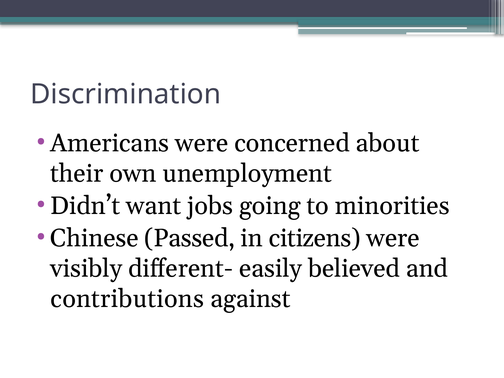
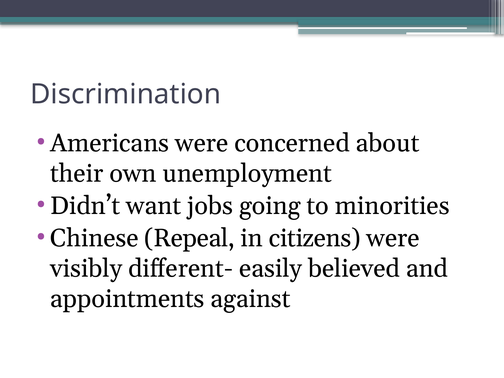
Passed: Passed -> Repeal (190, 238)
contributions: contributions -> appointments (127, 299)
